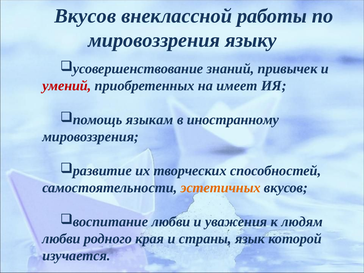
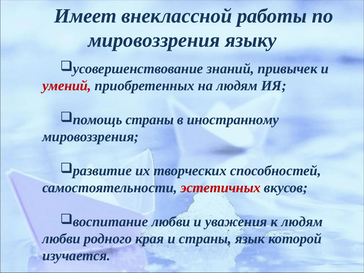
Вкусов: Вкусов -> Имеет (85, 16)
на имеет: имеет -> людям (237, 86)
языкам: языкам -> страны (150, 120)
эстетичных colour: orange -> red (221, 188)
